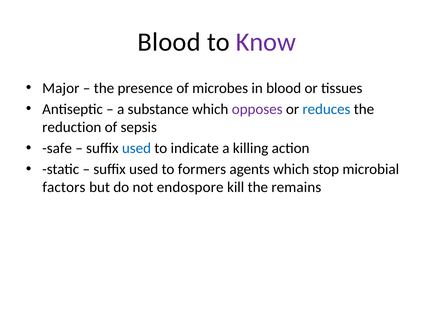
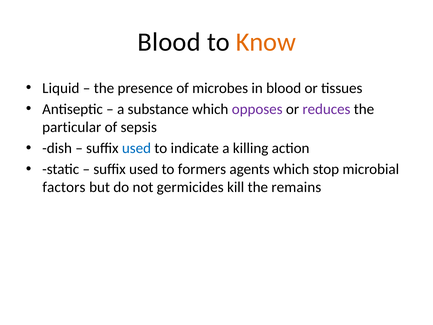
Know colour: purple -> orange (266, 42)
Major: Major -> Liquid (61, 88)
reduces colour: blue -> purple (326, 109)
reduction: reduction -> particular (72, 127)
safe: safe -> dish (57, 148)
endospore: endospore -> germicides (190, 187)
